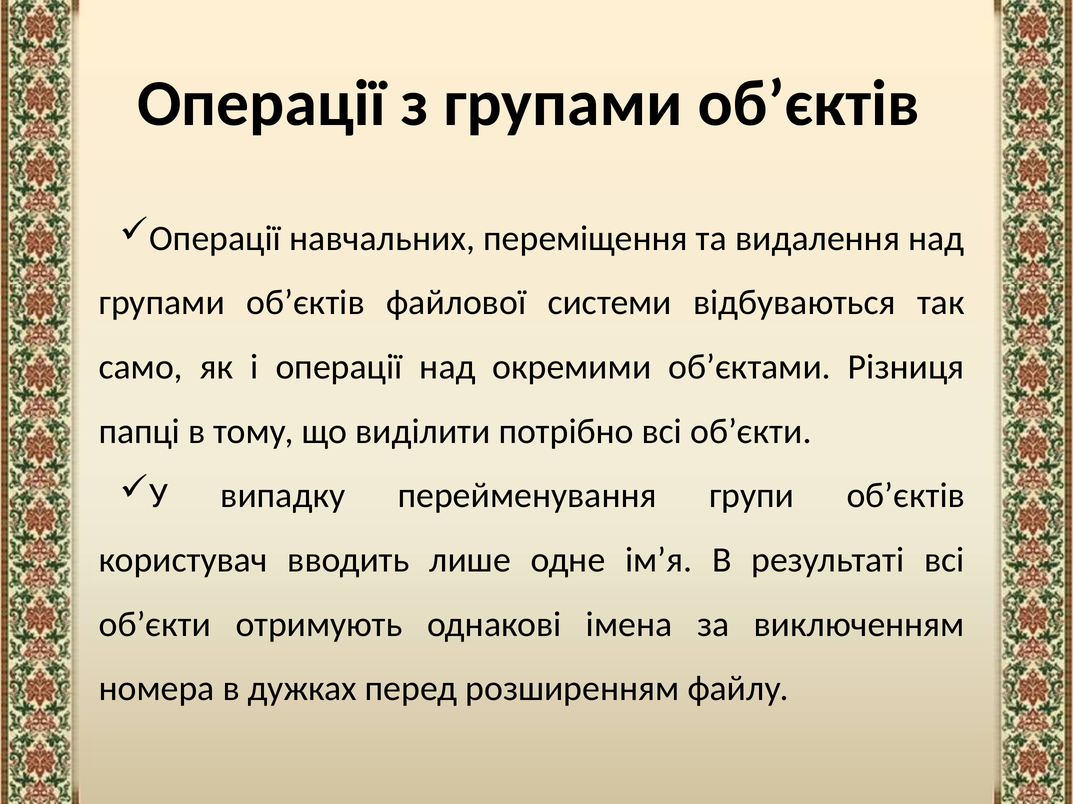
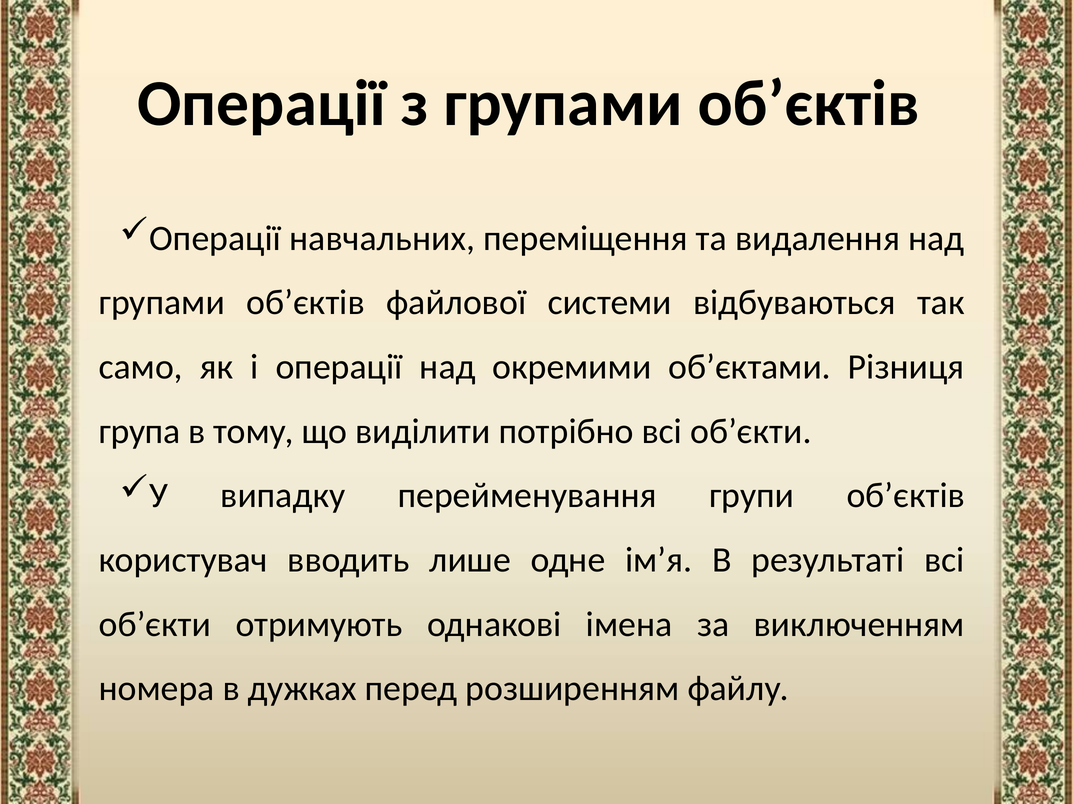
папці: папці -> група (140, 432)
